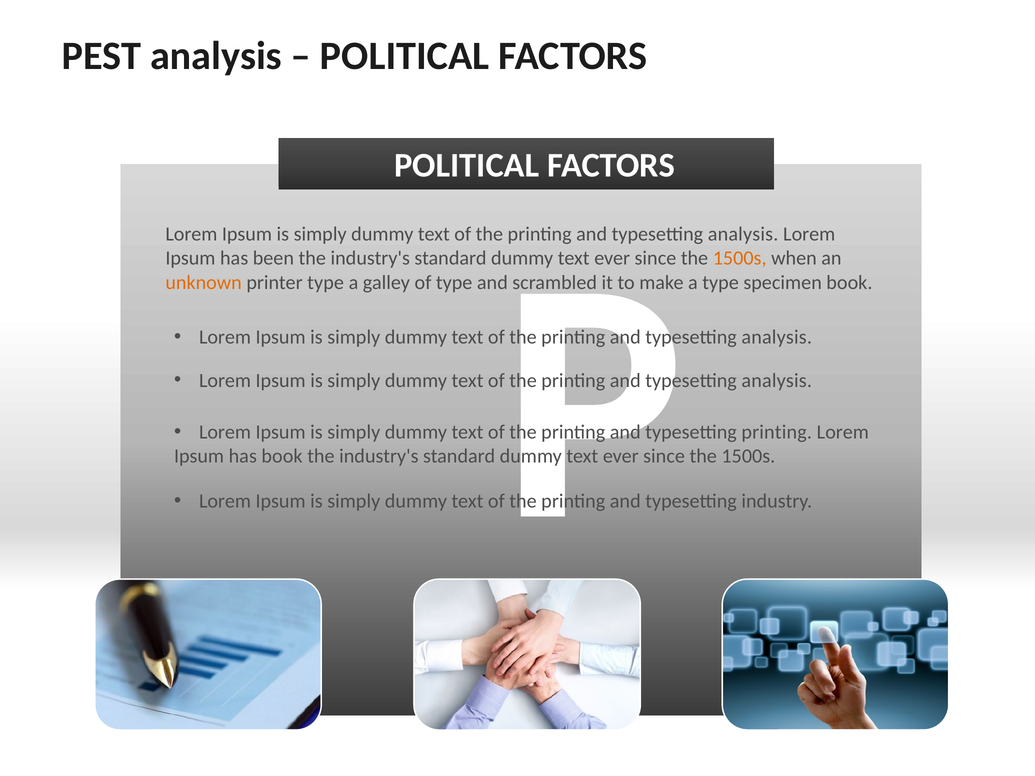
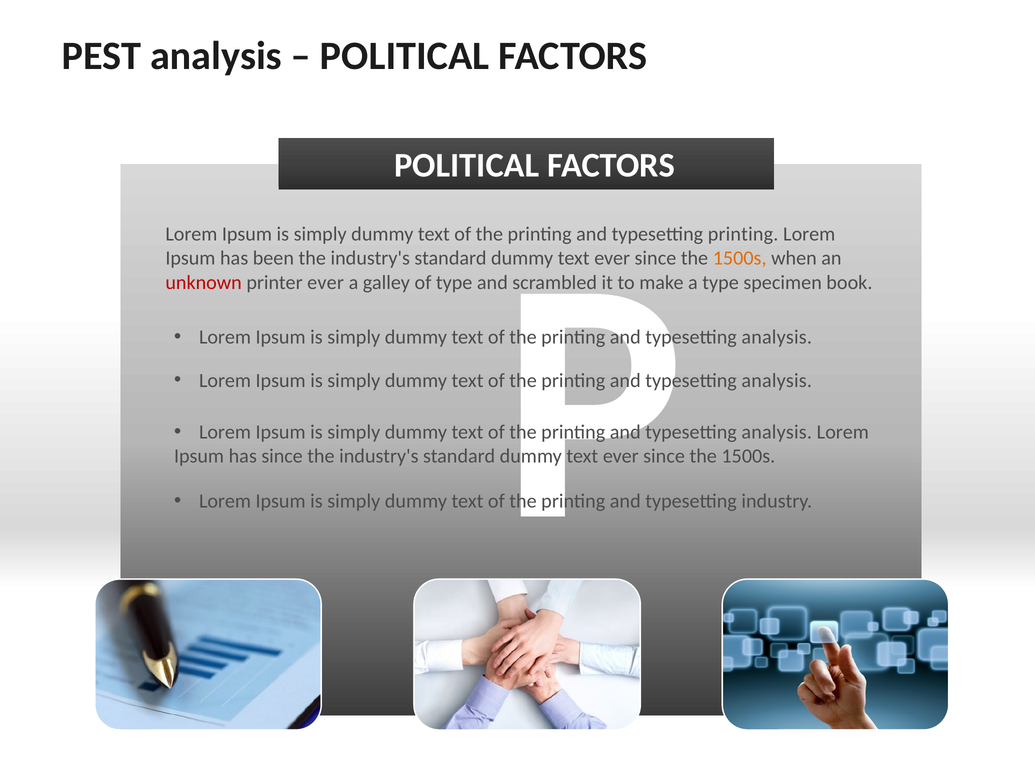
analysis: analysis -> printing (743, 234)
unknown colour: orange -> red (204, 283)
printer type: type -> ever (326, 283)
printing: printing -> analysis (777, 432)
has book: book -> since (282, 456)
